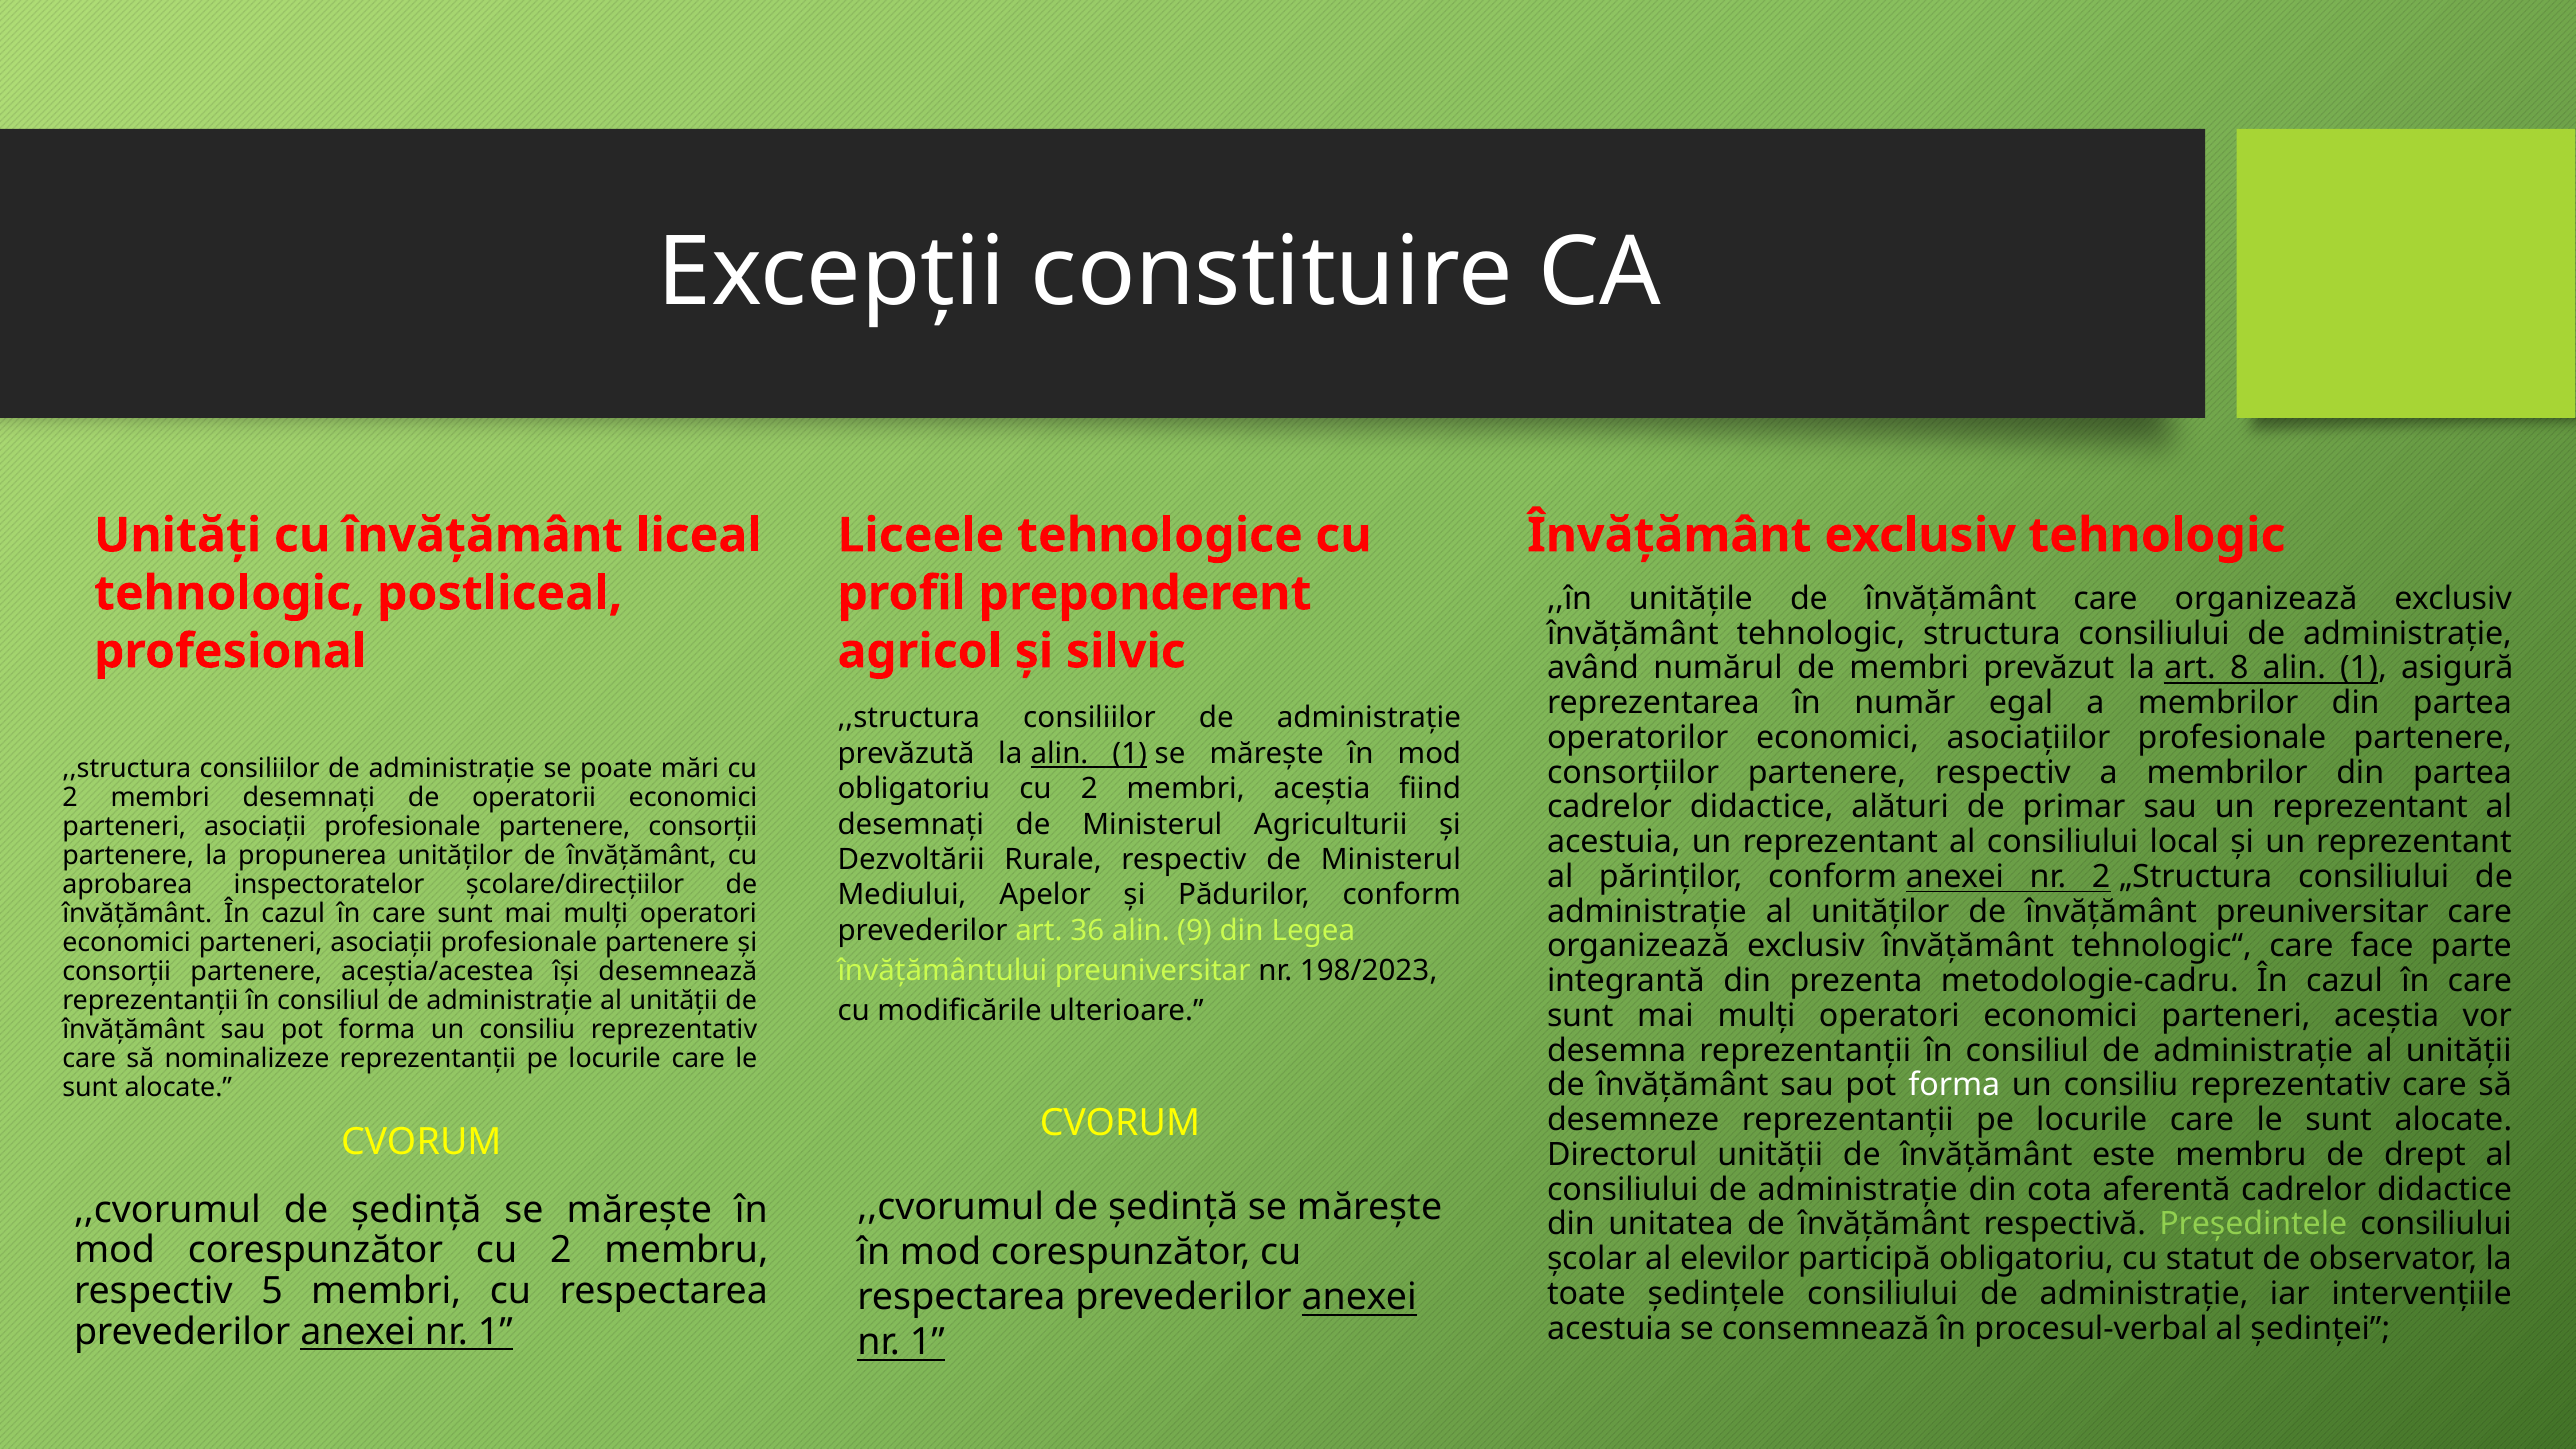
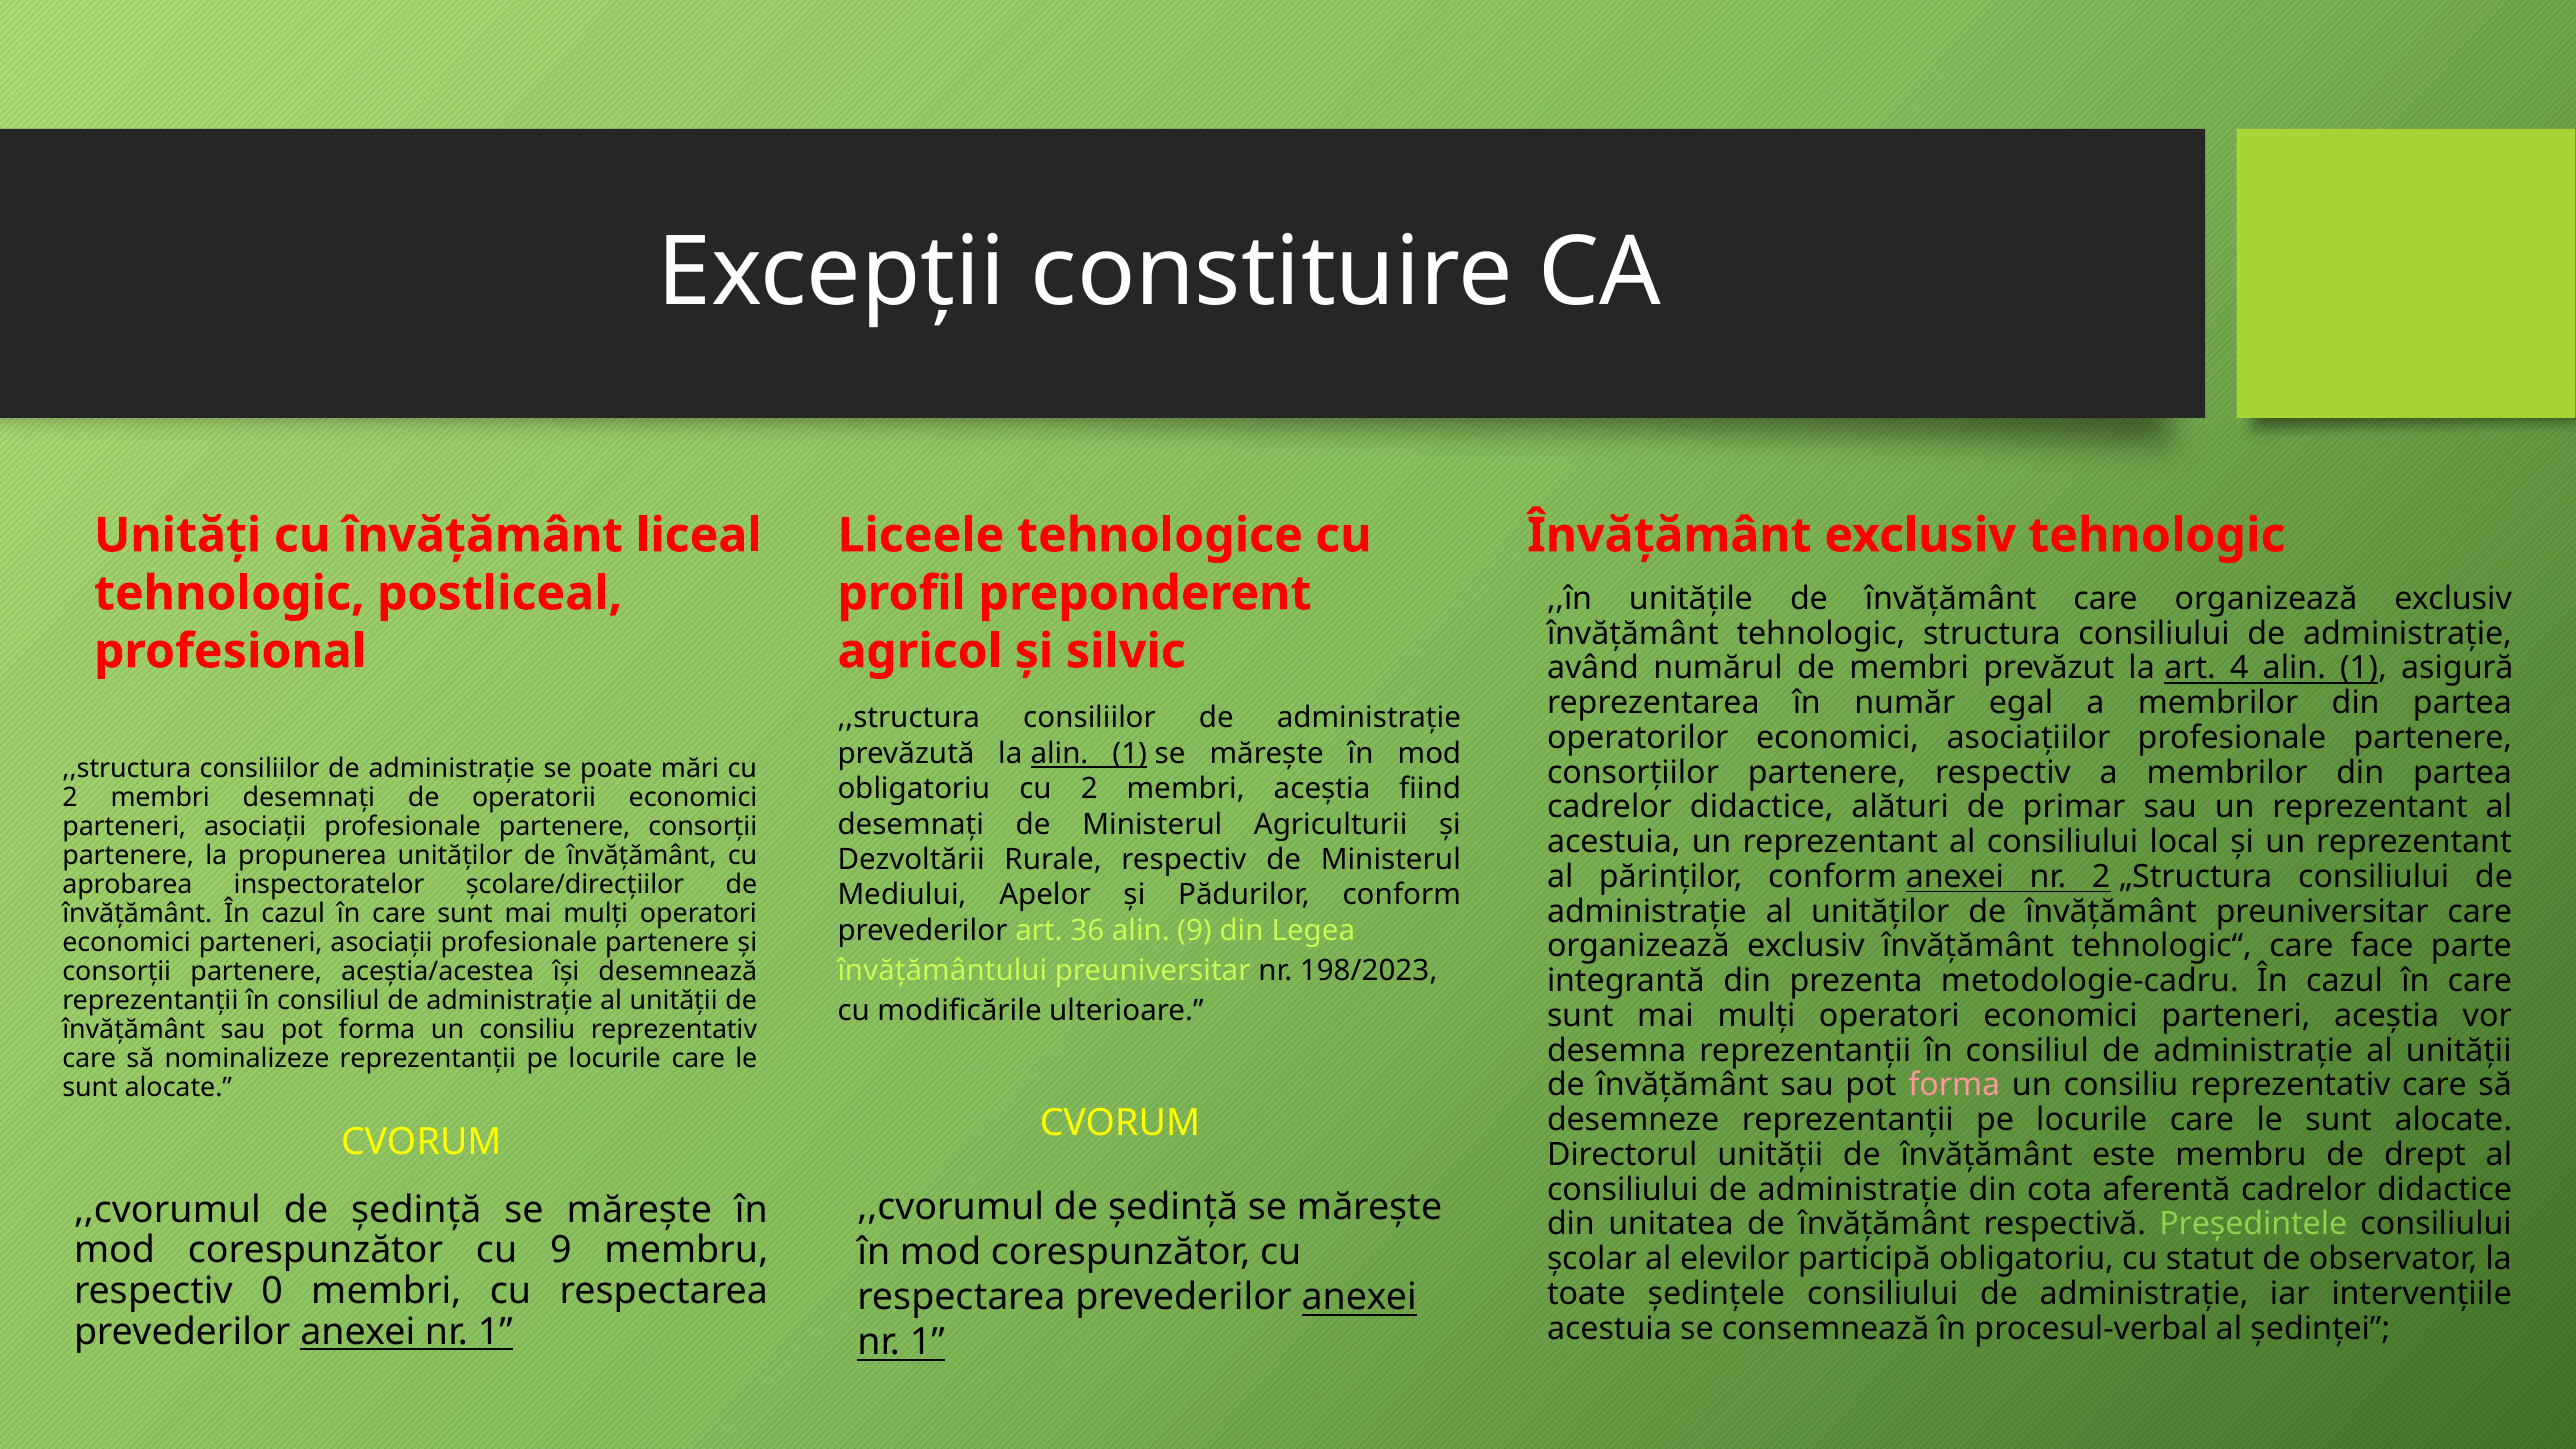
8: 8 -> 4 (2239, 668)
forma colour: white -> pink (1954, 1085)
corespunzător cu 2: 2 -> 9 (561, 1250)
5: 5 -> 0 (272, 1291)
